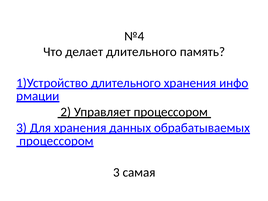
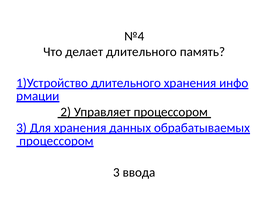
самая: самая -> ввода (139, 172)
